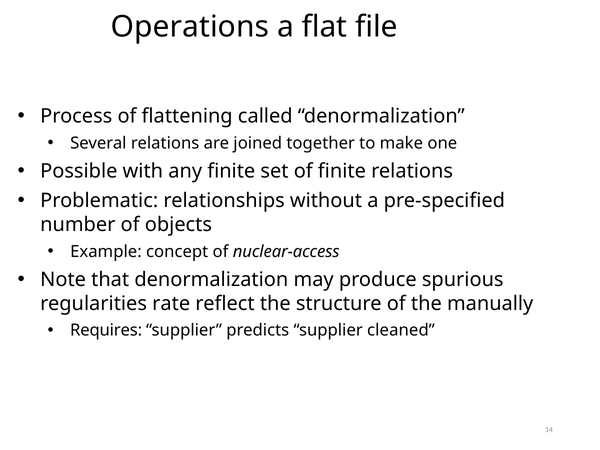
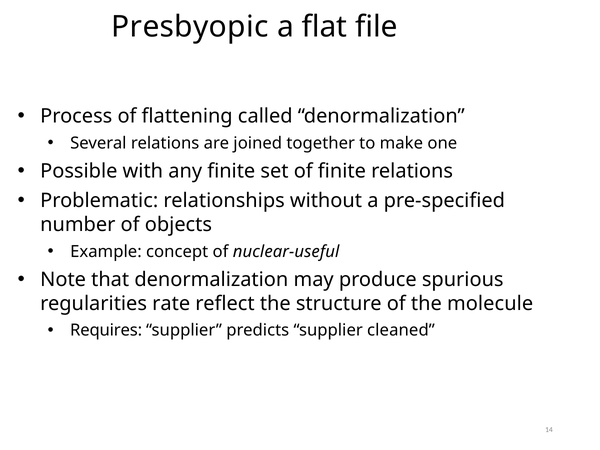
Operations: Operations -> Presbyopic (190, 27)
nuclear-access: nuclear-access -> nuclear-useful (286, 252)
manually: manually -> molecule (490, 304)
